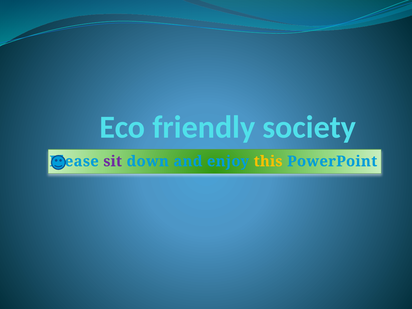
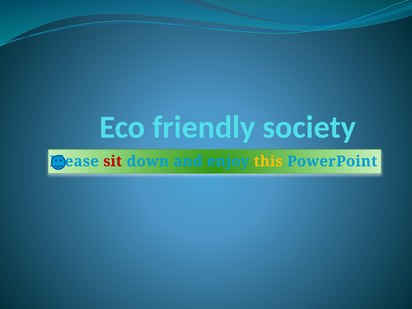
sit colour: purple -> red (113, 161)
